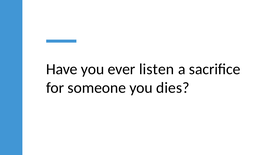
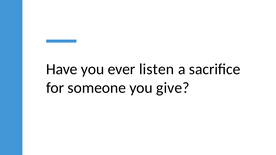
dies: dies -> give (173, 88)
